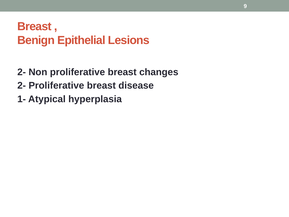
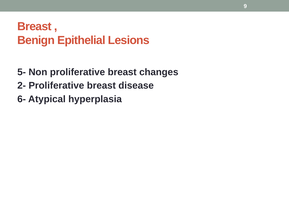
2-: 2- -> 5- (22, 72)
1-: 1- -> 6- (22, 99)
